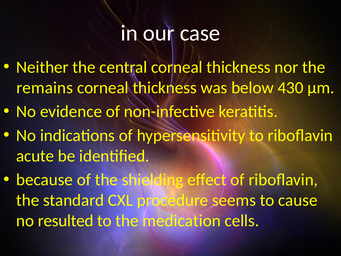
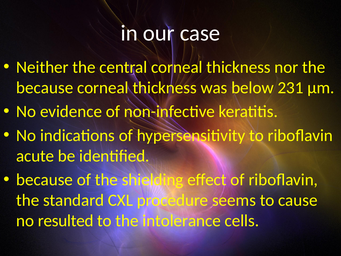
remains: remains -> because (45, 88)
430: 430 -> 231 (290, 88)
medication: medication -> intolerance (182, 221)
